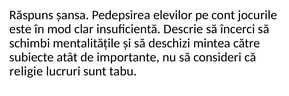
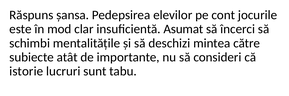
Descrie: Descrie -> Asumat (183, 29)
religie: religie -> istorie (26, 71)
